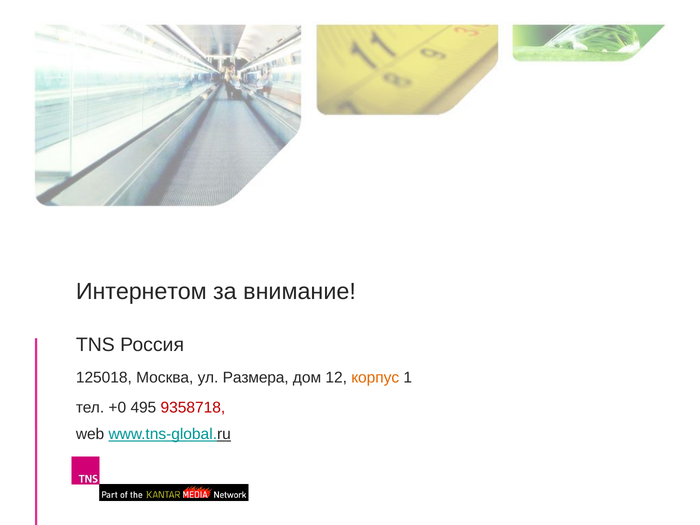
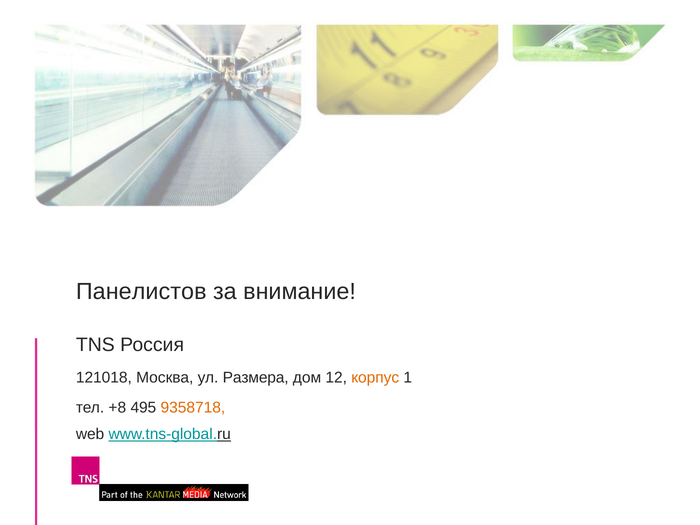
Интернетом: Интернетом -> Панелистов (141, 292)
125018: 125018 -> 121018 (104, 377)
+0: +0 -> +8 (117, 408)
9358718 colour: red -> orange (193, 408)
